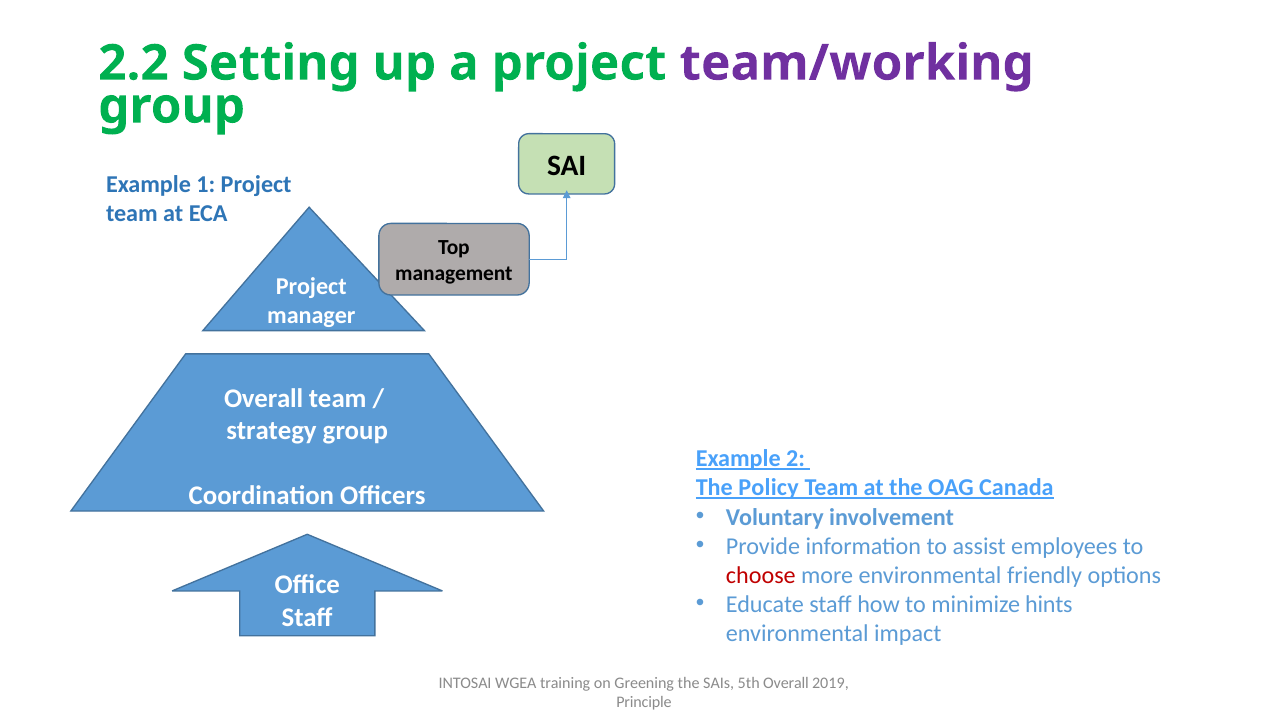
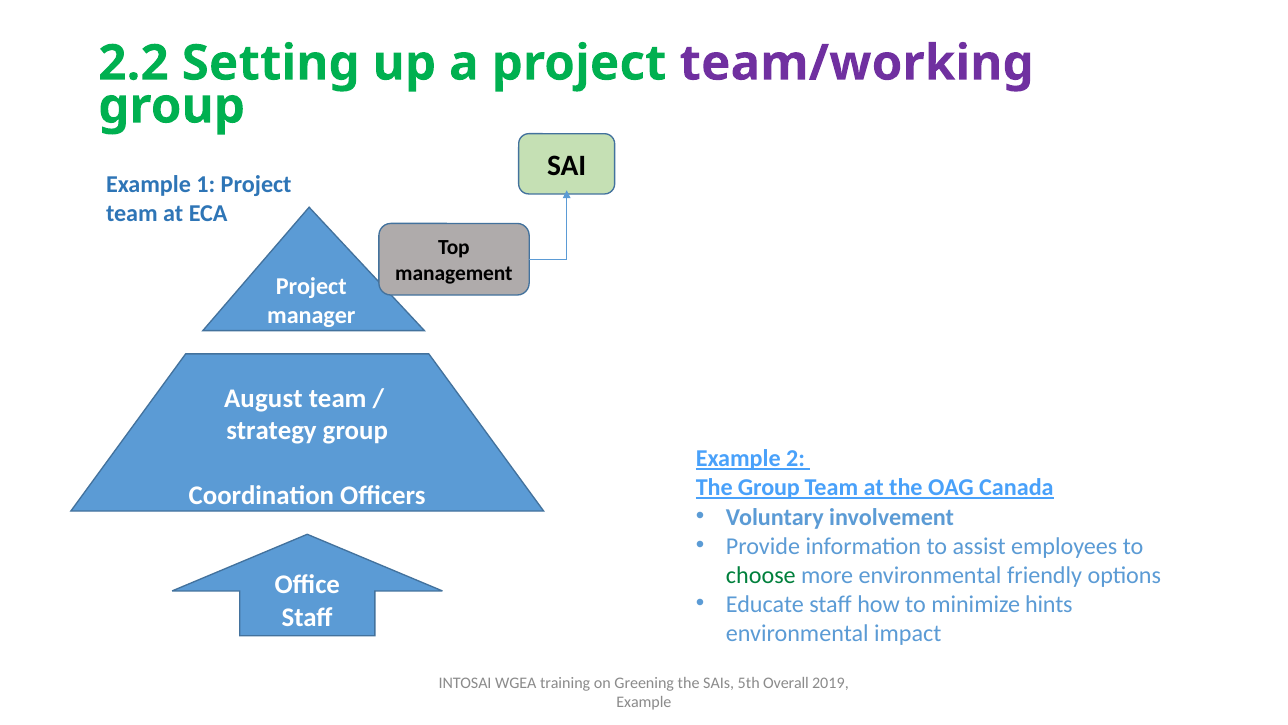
Overall: Overall -> August (263, 398)
The Policy: Policy -> Group (769, 487)
choose colour: red -> green (761, 575)
Principle: Principle -> Example (644, 702)
